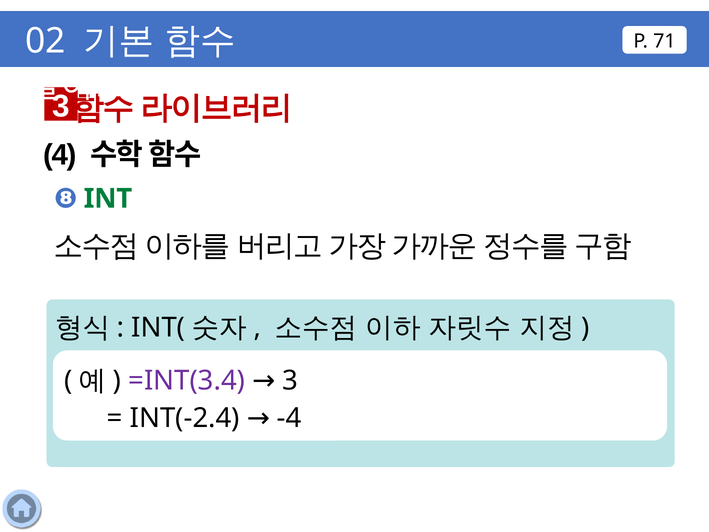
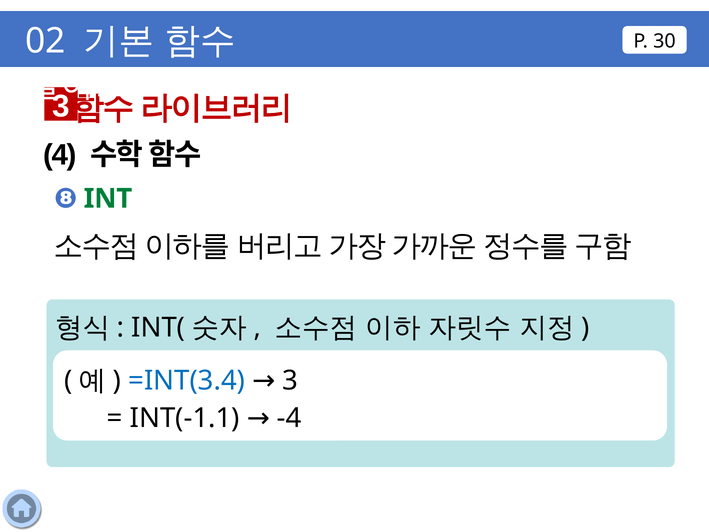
71: 71 -> 30 (664, 41)
=INT(3.4 colour: purple -> blue (187, 381)
INT(-2.4: INT(-2.4 -> INT(-1.1 (185, 418)
